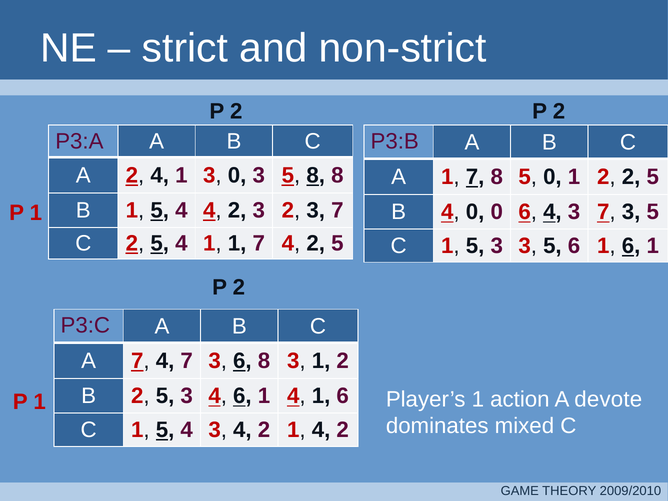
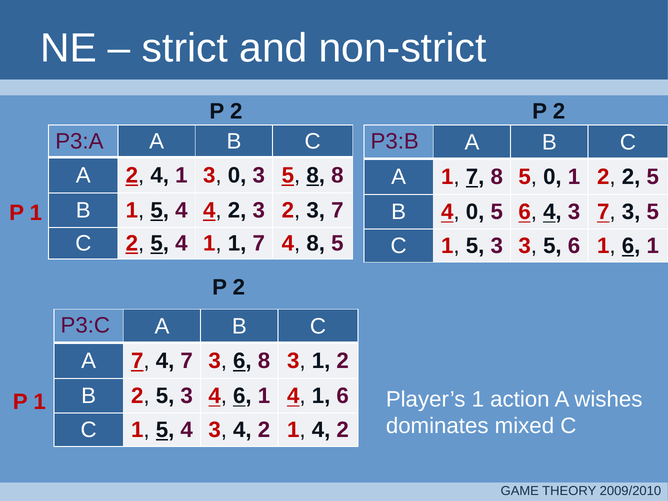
0 0: 0 -> 5 (497, 212)
7 4 2: 2 -> 8 (316, 244)
devote: devote -> wishes (608, 399)
